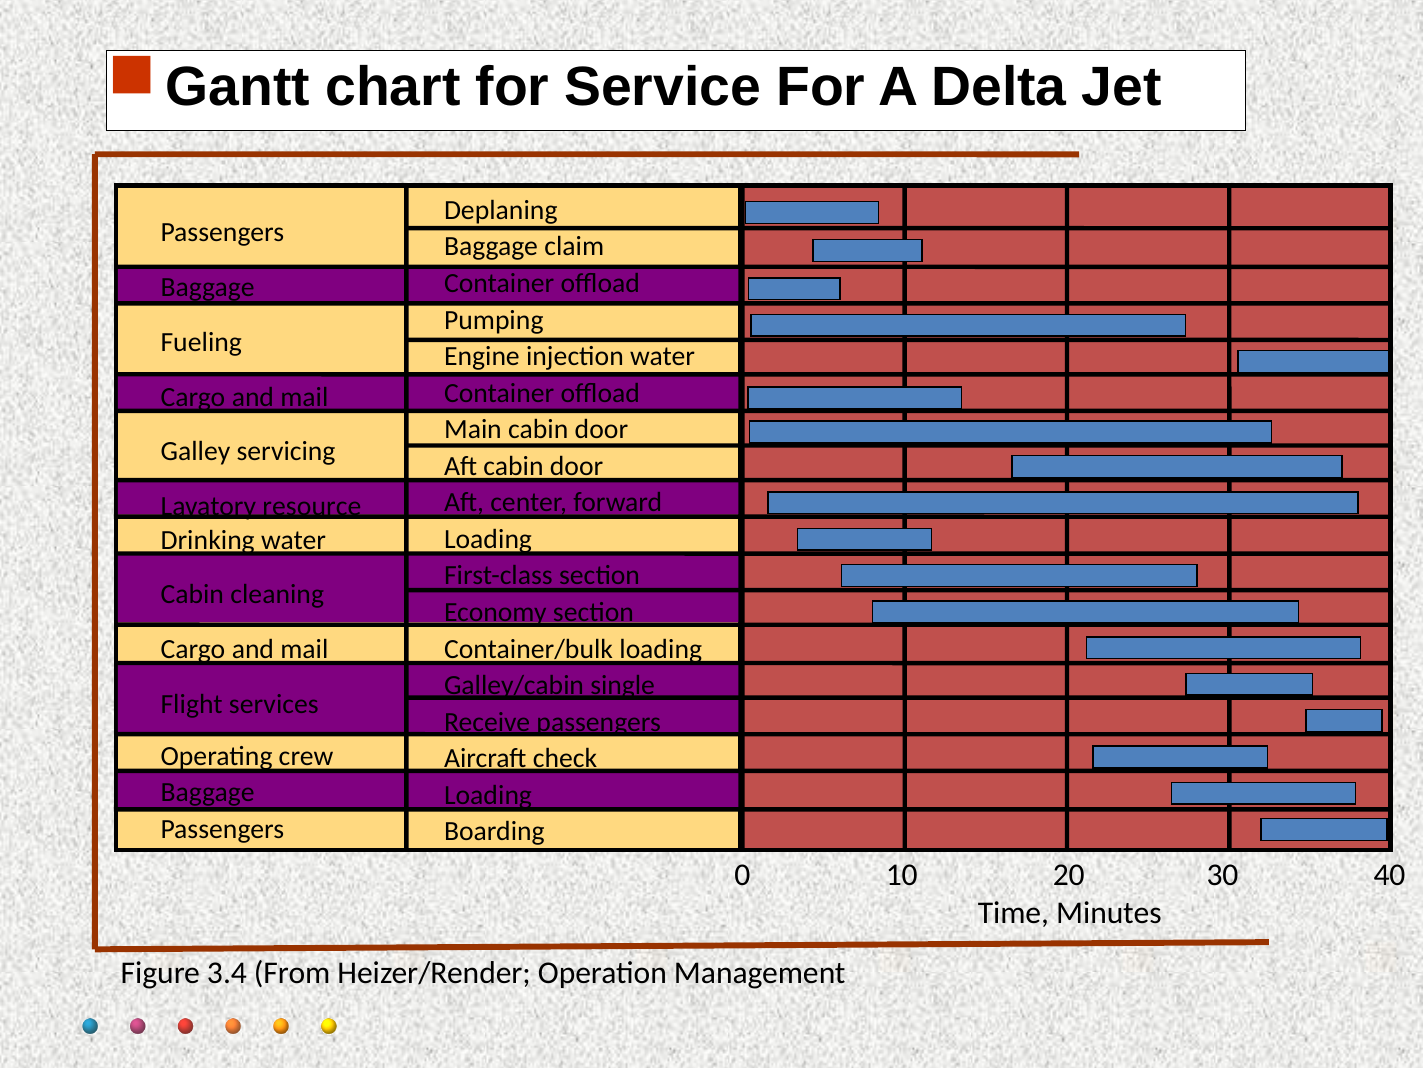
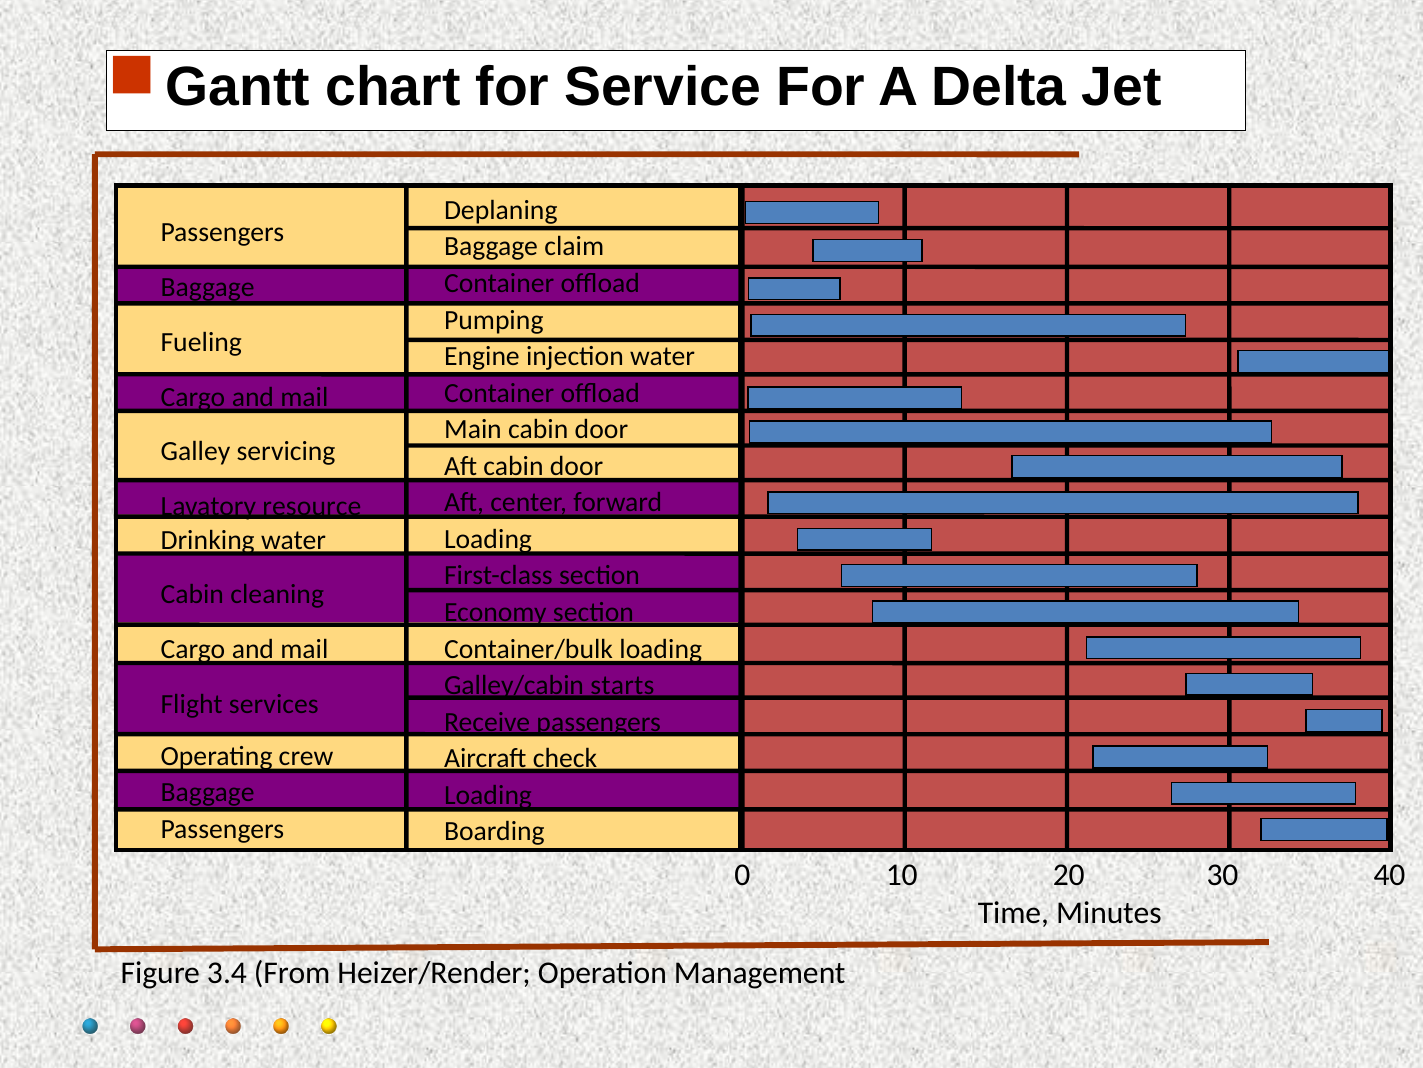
single: single -> starts (622, 685)
